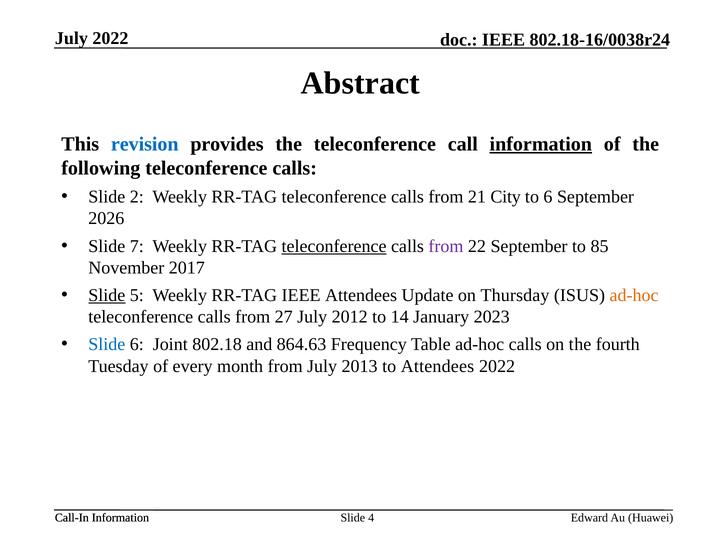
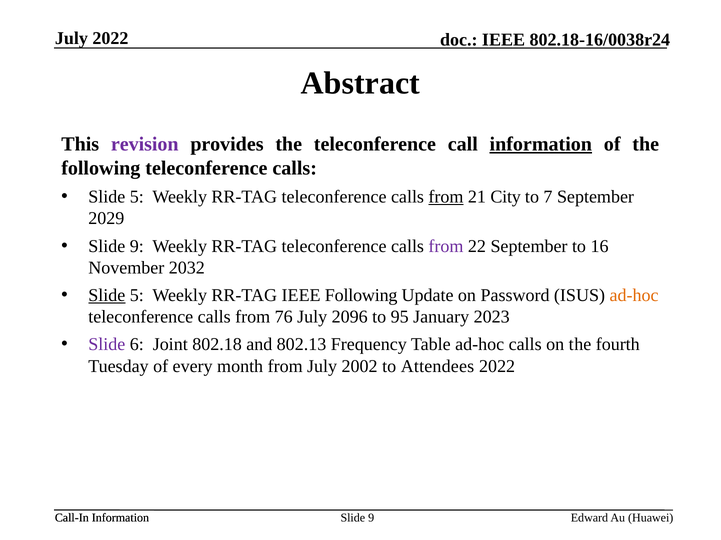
revision colour: blue -> purple (145, 144)
2: 2 -> 5 (137, 197)
from underline: none -> present (446, 197)
to 6: 6 -> 7 (548, 197)
2026: 2026 -> 2029 (106, 219)
7: 7 -> 9 (137, 246)
teleconference underline: present -> none (334, 246)
85: 85 -> 16 (600, 246)
2017: 2017 -> 2032 (187, 268)
IEEE Attendees: Attendees -> Following (361, 296)
Thursday: Thursday -> Password (515, 296)
27: 27 -> 76 (284, 317)
2012: 2012 -> 2096 (350, 317)
14: 14 -> 95 (400, 317)
Slide colour: blue -> purple (107, 345)
864.63: 864.63 -> 802.13 (302, 345)
2013: 2013 -> 2002 (360, 367)
4: 4 -> 9 (371, 519)
